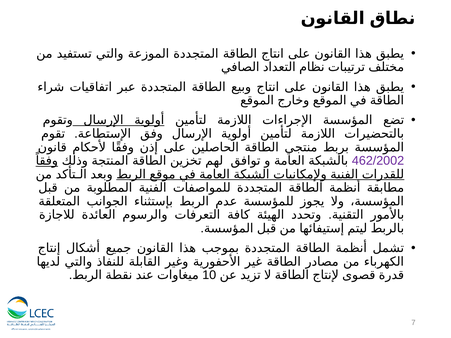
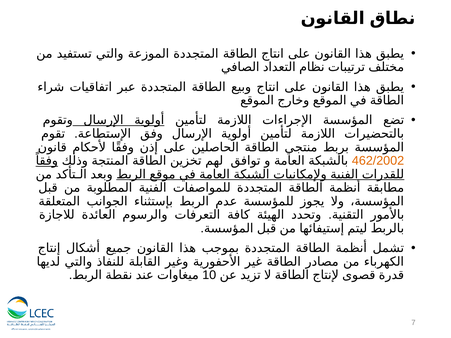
462/2002 colour: purple -> orange (378, 161)
